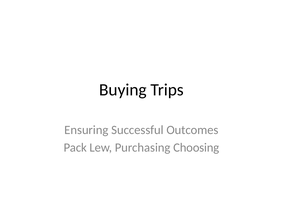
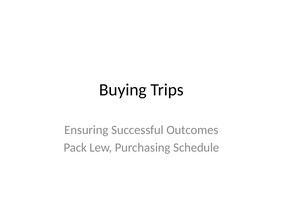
Choosing: Choosing -> Schedule (196, 148)
